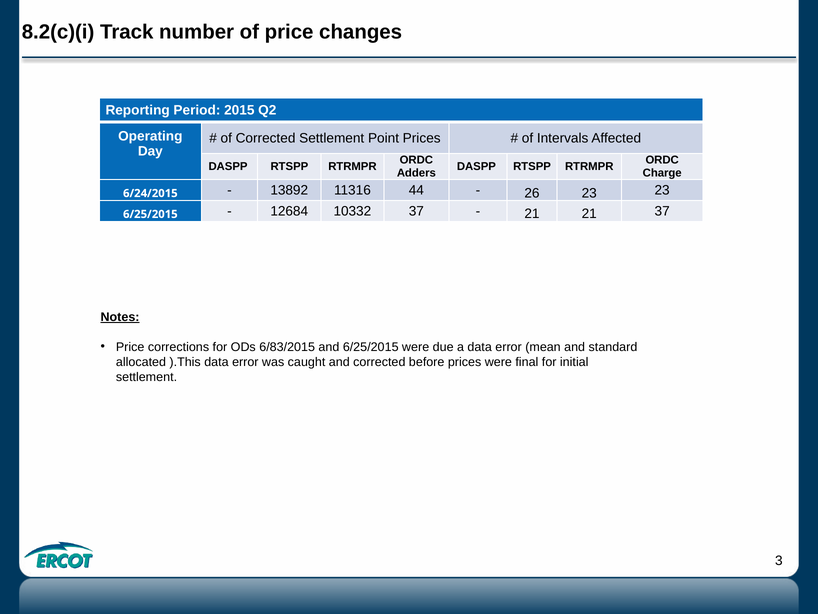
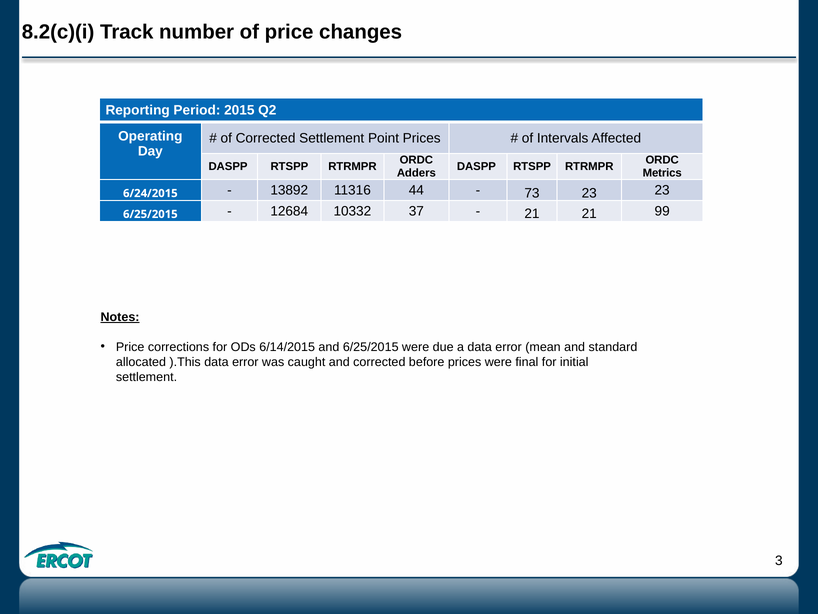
Charge: Charge -> Metrics (662, 173)
26: 26 -> 73 (532, 193)
21 37: 37 -> 99 (662, 211)
6/83/2015: 6/83/2015 -> 6/14/2015 (287, 347)
